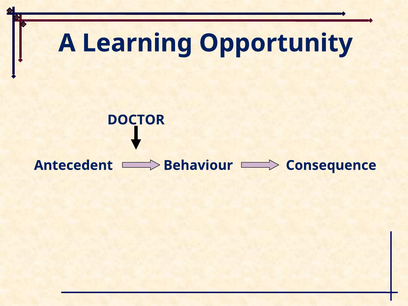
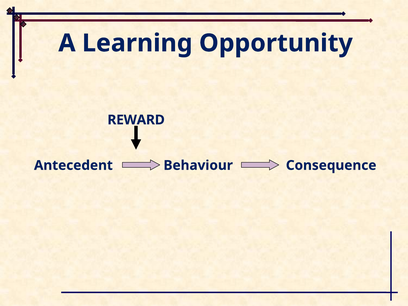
DOCTOR: DOCTOR -> REWARD (136, 120)
